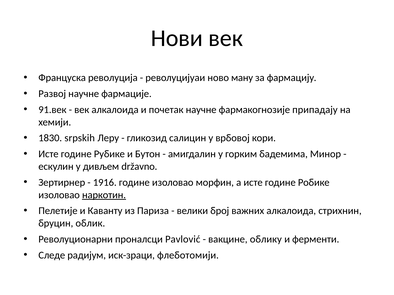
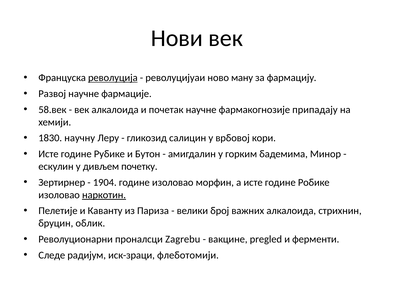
револуција underline: none -> present (113, 78)
91.век: 91.век -> 58.век (52, 110)
srpskih: srpskih -> научну (80, 138)
državno: državno -> почетку (139, 167)
1916: 1916 -> 1904 (105, 183)
Pavlović: Pavlović -> Zagrebu (183, 240)
облику: облику -> pregled (266, 240)
